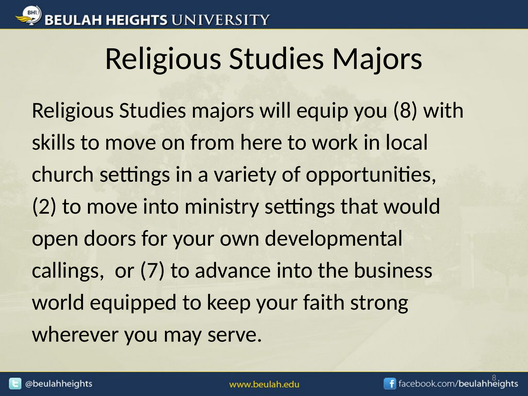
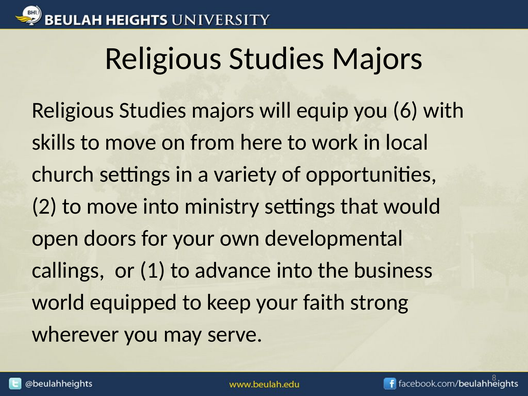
you 8: 8 -> 6 (405, 110)
7: 7 -> 1 (153, 270)
